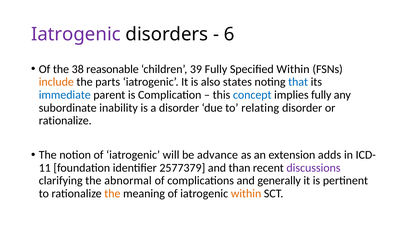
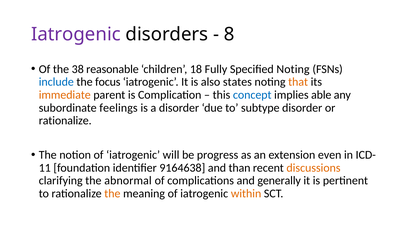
6: 6 -> 8 (229, 34)
39: 39 -> 18 (196, 69)
Specified Within: Within -> Noting (293, 69)
include colour: orange -> blue (56, 82)
parts: parts -> focus (108, 82)
that colour: blue -> orange (298, 82)
immediate colour: blue -> orange (65, 95)
implies fully: fully -> able (321, 95)
inability: inability -> feelings (119, 108)
relating: relating -> subtype (260, 108)
advance: advance -> progress (218, 155)
adds: adds -> even (330, 155)
2577379: 2577379 -> 9164638 (182, 167)
discussions colour: purple -> orange (314, 167)
